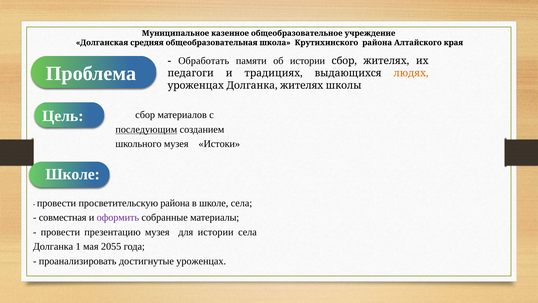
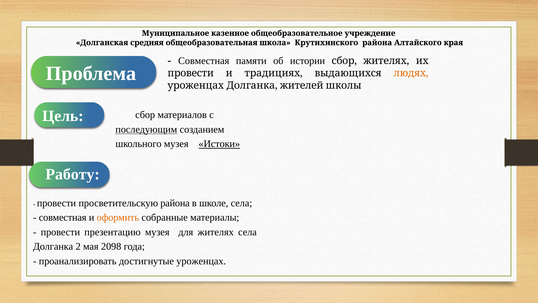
Обработать: Обработать -> Совместная (204, 61)
педагоги: педагоги -> провести (191, 73)
Долганка жителях: жителях -> жителей (302, 85)
Истоки underline: none -> present (219, 144)
Школе: Школе -> Работу (73, 174)
оформить colour: purple -> orange (118, 217)
для истории: истории -> жителях (216, 232)
1: 1 -> 2 (78, 246)
2055: 2055 -> 2098 (111, 246)
